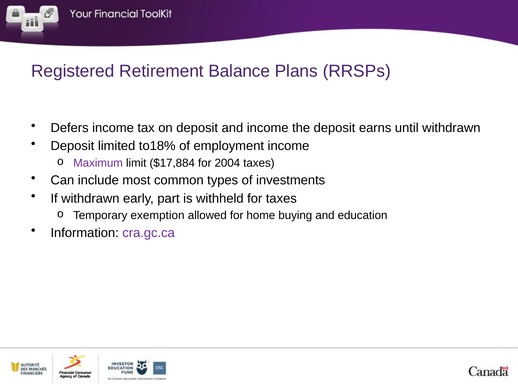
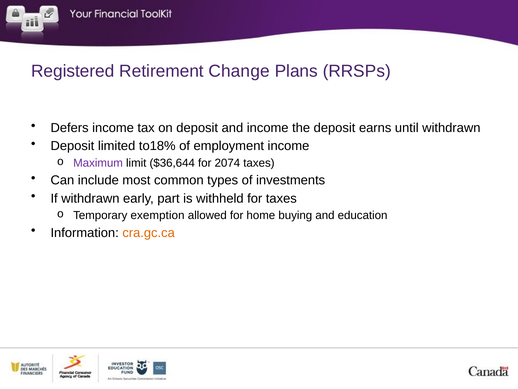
Balance: Balance -> Change (239, 71)
$17,884: $17,884 -> $36,644 (172, 163)
2004: 2004 -> 2074 (227, 163)
cra.gc.ca colour: purple -> orange (149, 232)
